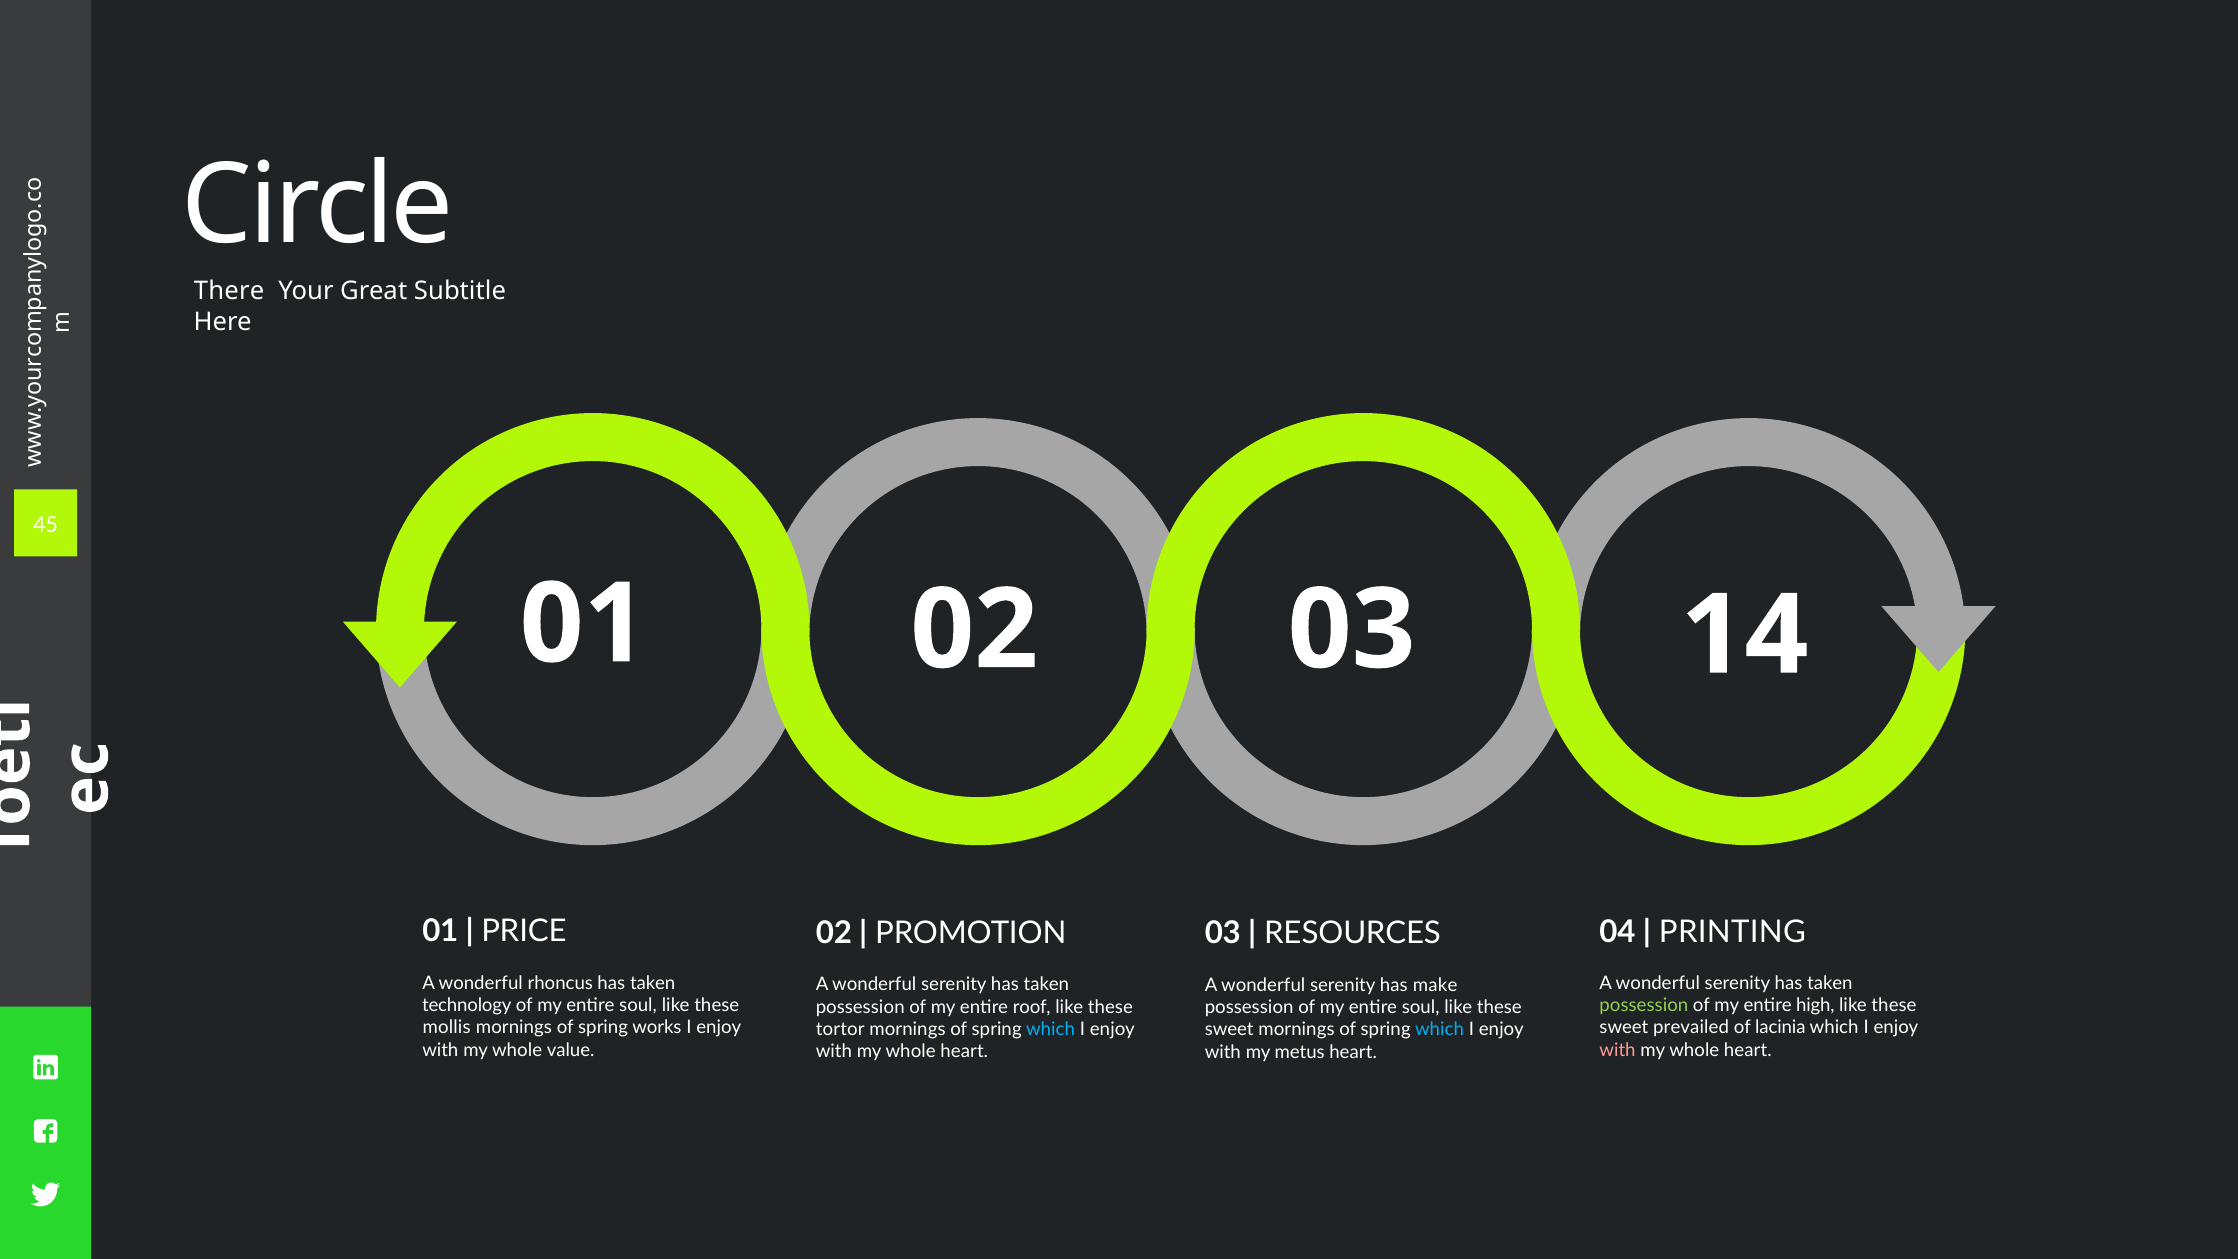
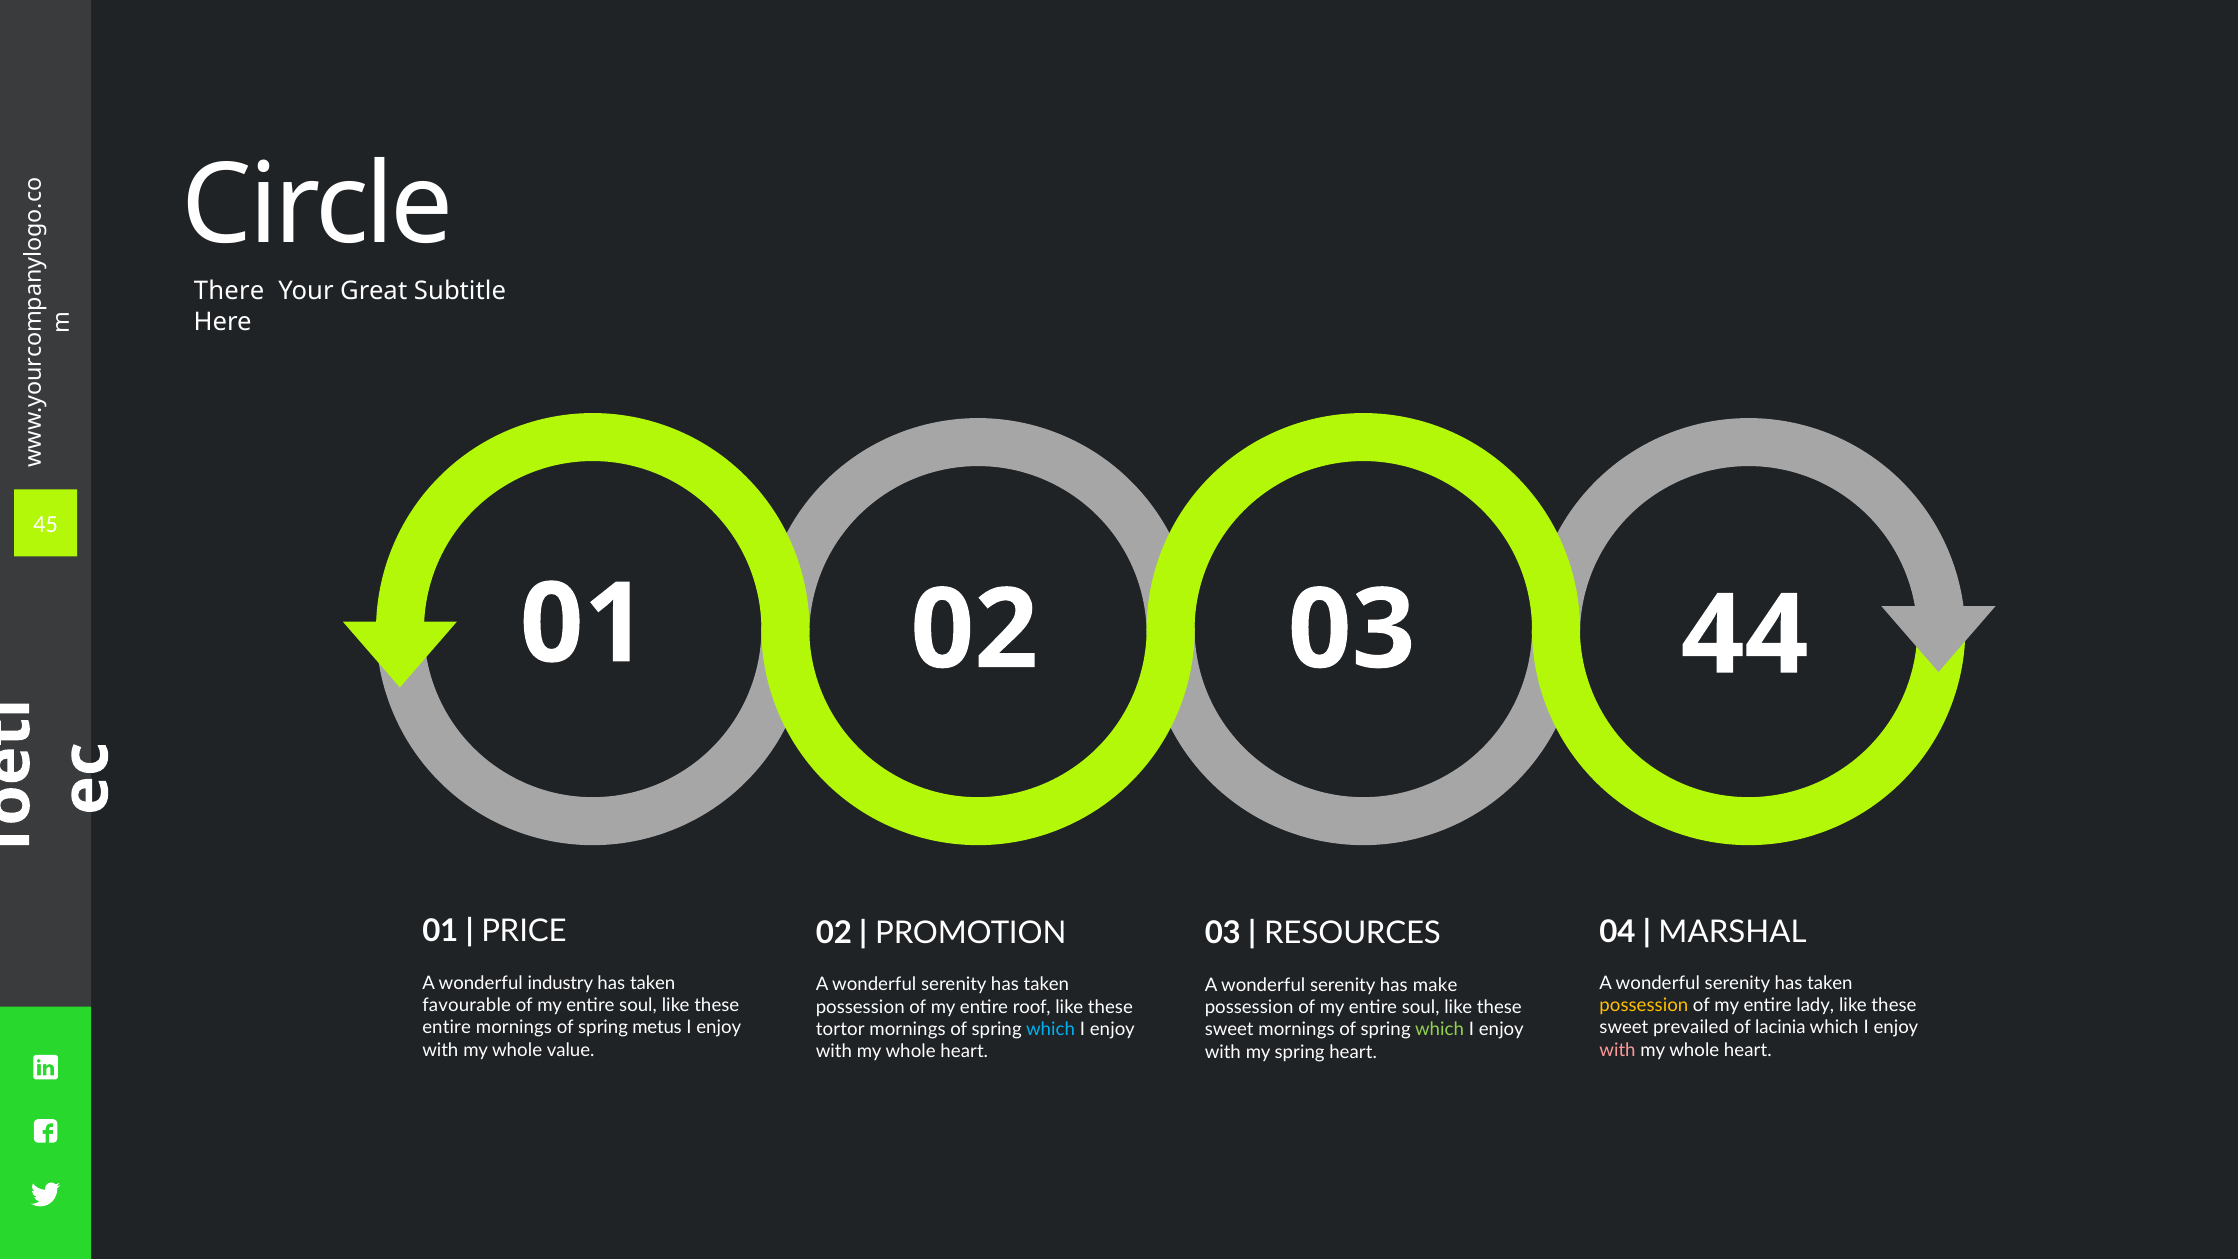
14: 14 -> 44 (1745, 636)
PRINTING: PRINTING -> MARSHAL (1733, 932)
rhoncus: rhoncus -> industry (560, 983)
technology: technology -> favourable (467, 1005)
possession colour: light green -> yellow (1644, 1005)
high: high -> lady (1815, 1005)
mollis: mollis -> entire (447, 1027)
works: works -> metus (657, 1027)
which colour: light blue -> light green (1439, 1029)
my metus: metus -> spring (1300, 1052)
